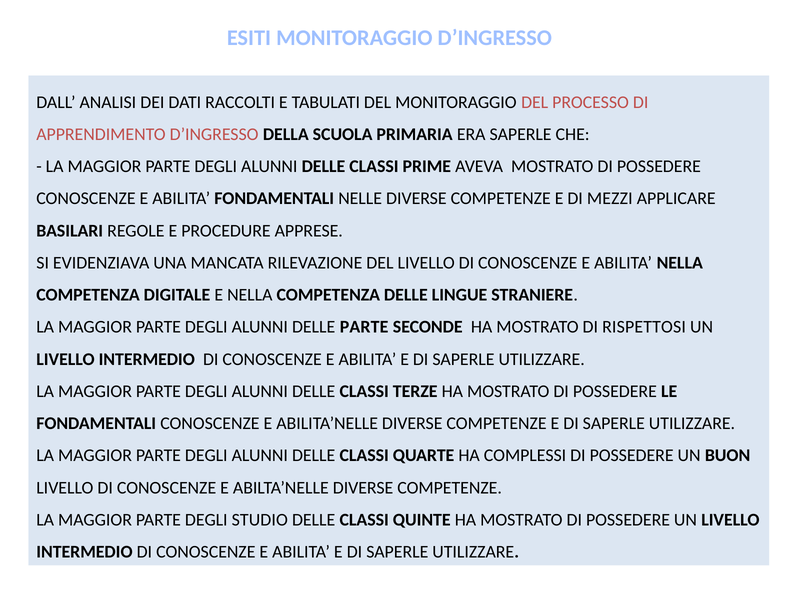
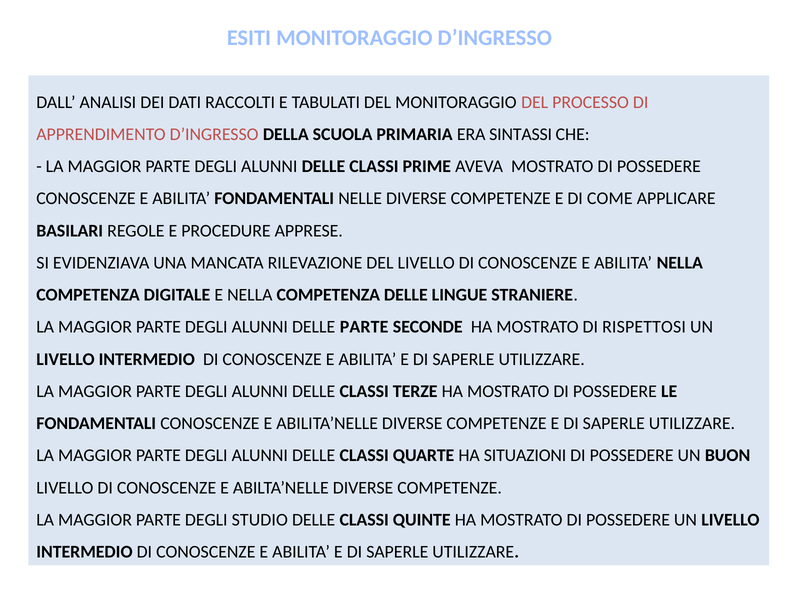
ERA SAPERLE: SAPERLE -> SINTASSI (521, 134)
MEZZI: MEZZI -> COME (610, 199)
COMPLESSI: COMPLESSI -> SITUAZIONI (525, 456)
